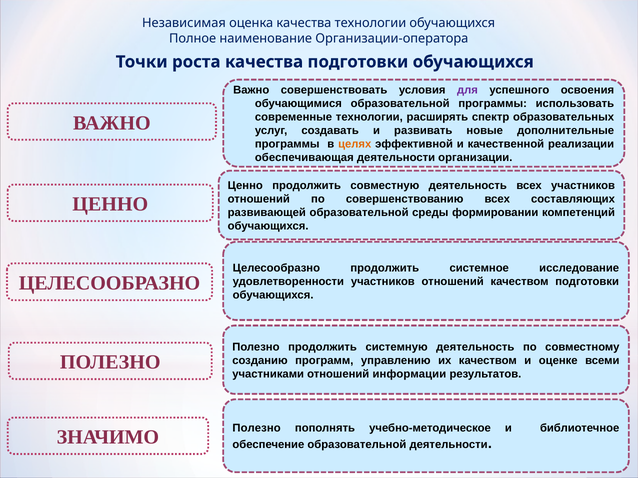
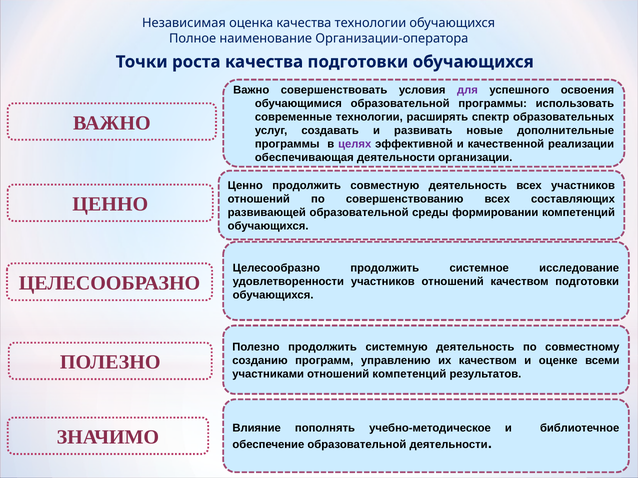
целях colour: orange -> purple (355, 144)
отношений информации: информации -> компетенций (409, 374)
Полезно: Полезно -> Влияние (257, 428)
